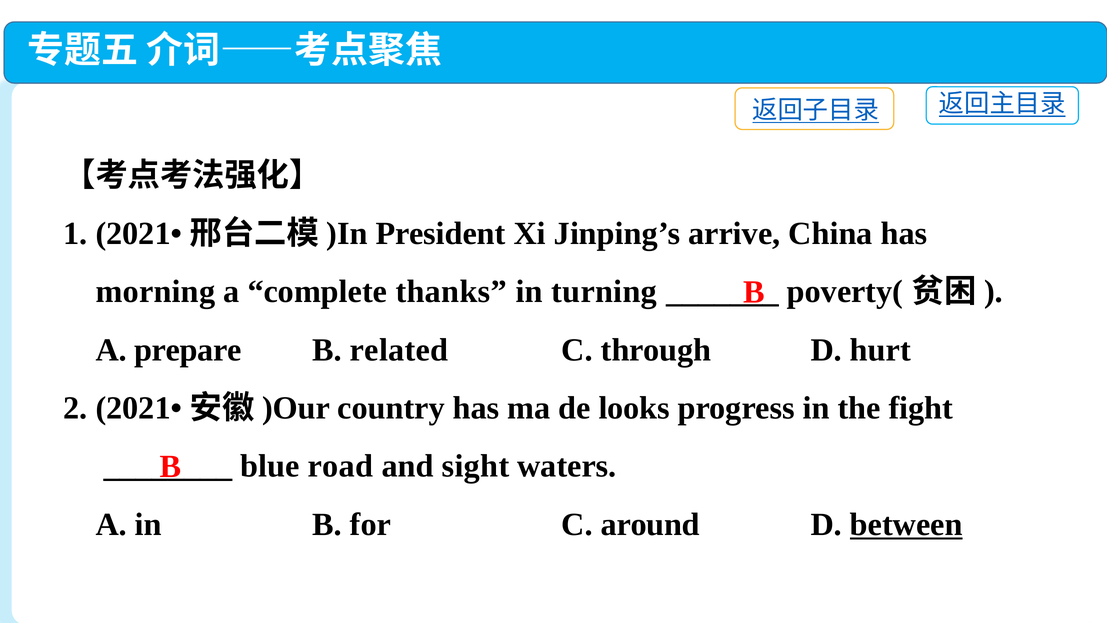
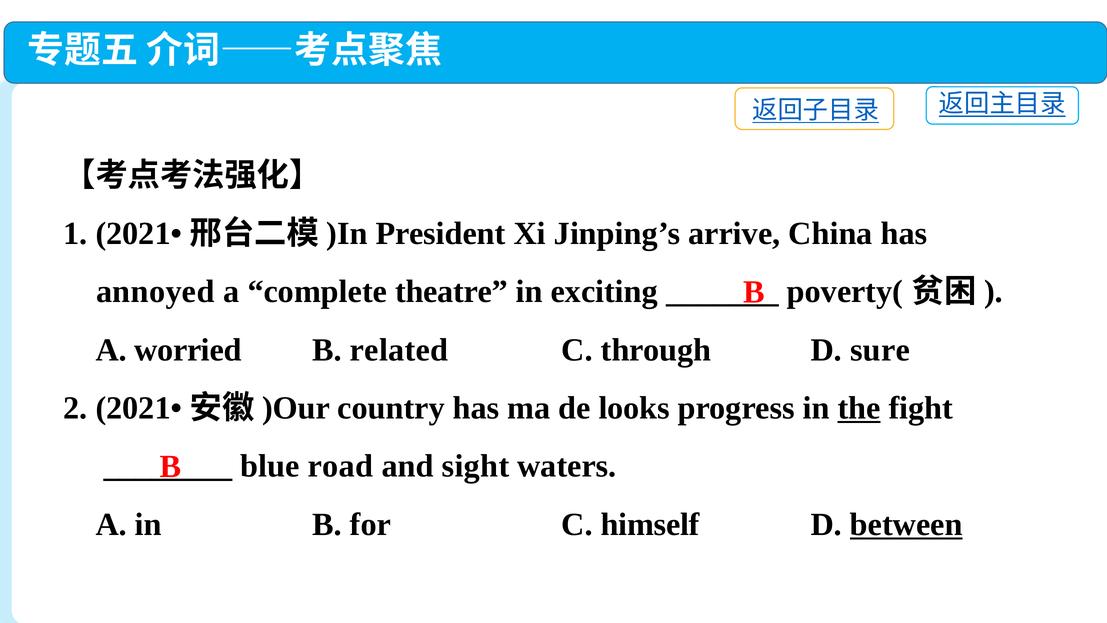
morning: morning -> annoyed (155, 292)
thanks: thanks -> theatre (452, 292)
turning: turning -> exciting (604, 292)
prepare: prepare -> worried (188, 350)
hurt: hurt -> sure (880, 350)
the underline: none -> present (859, 408)
around: around -> himself (650, 524)
